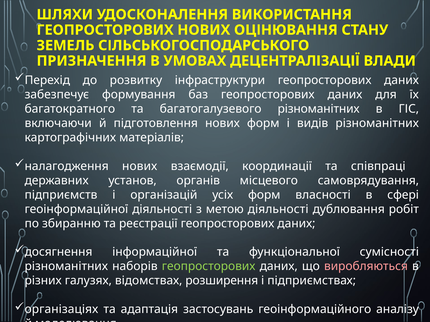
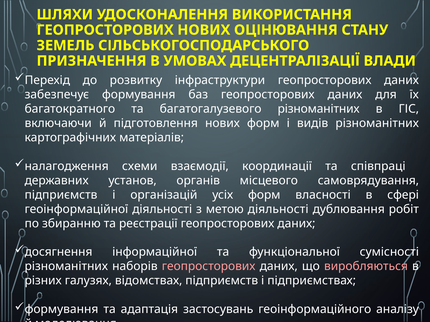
налагодження нових: нових -> схеми (140, 166)
геопросторових colour: light green -> pink (209, 267)
відомствах розширення: розширення -> підприємств (222, 281)
організаціях: організаціях -> формування (61, 310)
